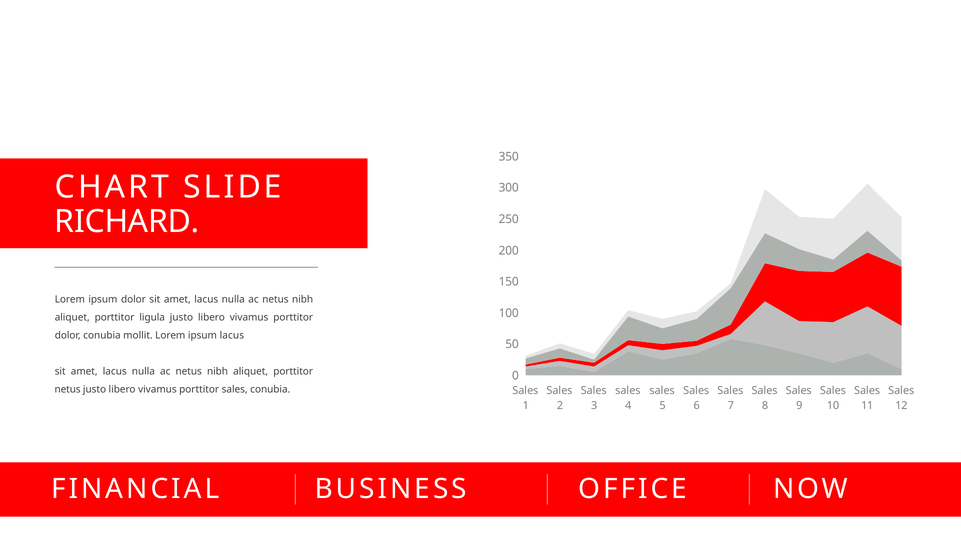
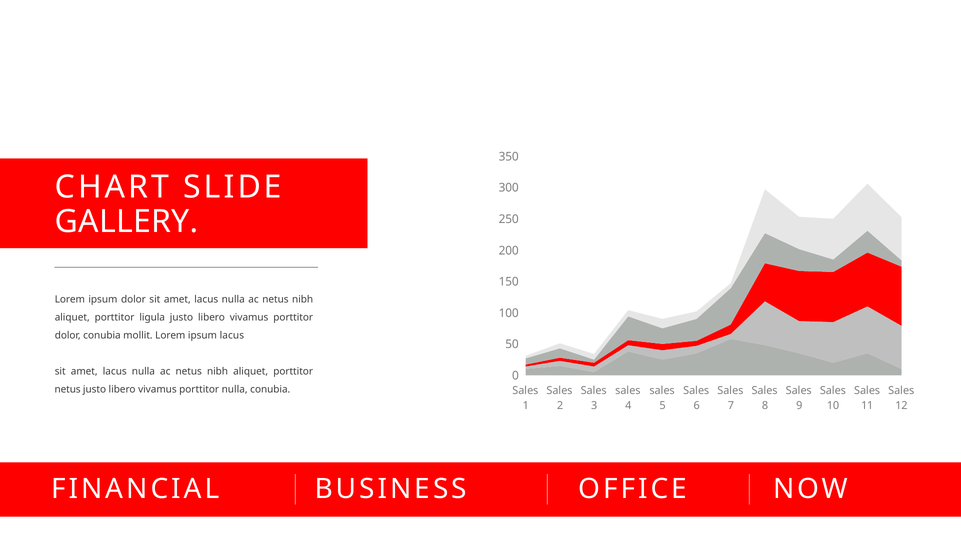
RICHARD: RICHARD -> GALLERY (127, 222)
porttitor sales: sales -> nulla (235, 389)
